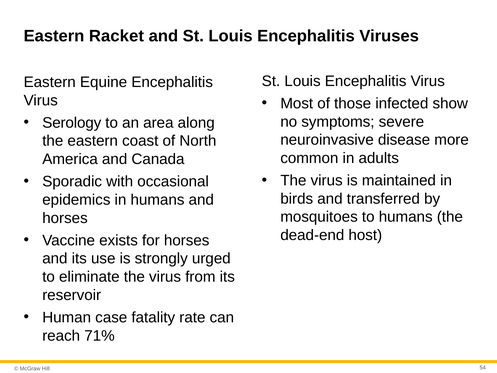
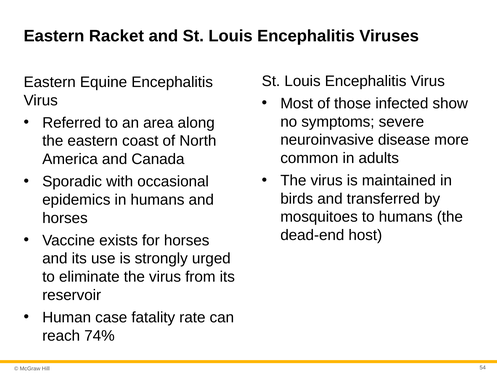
Serology: Serology -> Referred (72, 123)
71%: 71% -> 74% (99, 335)
